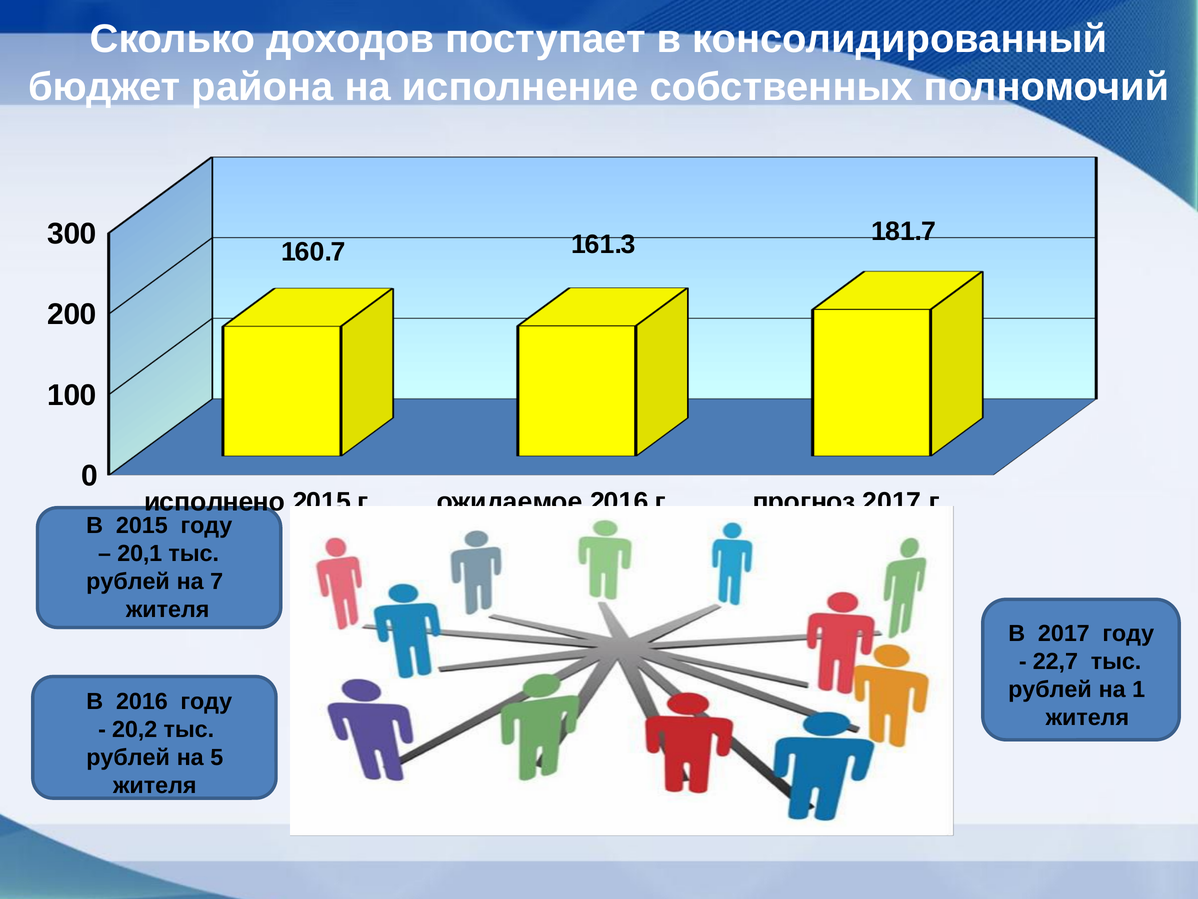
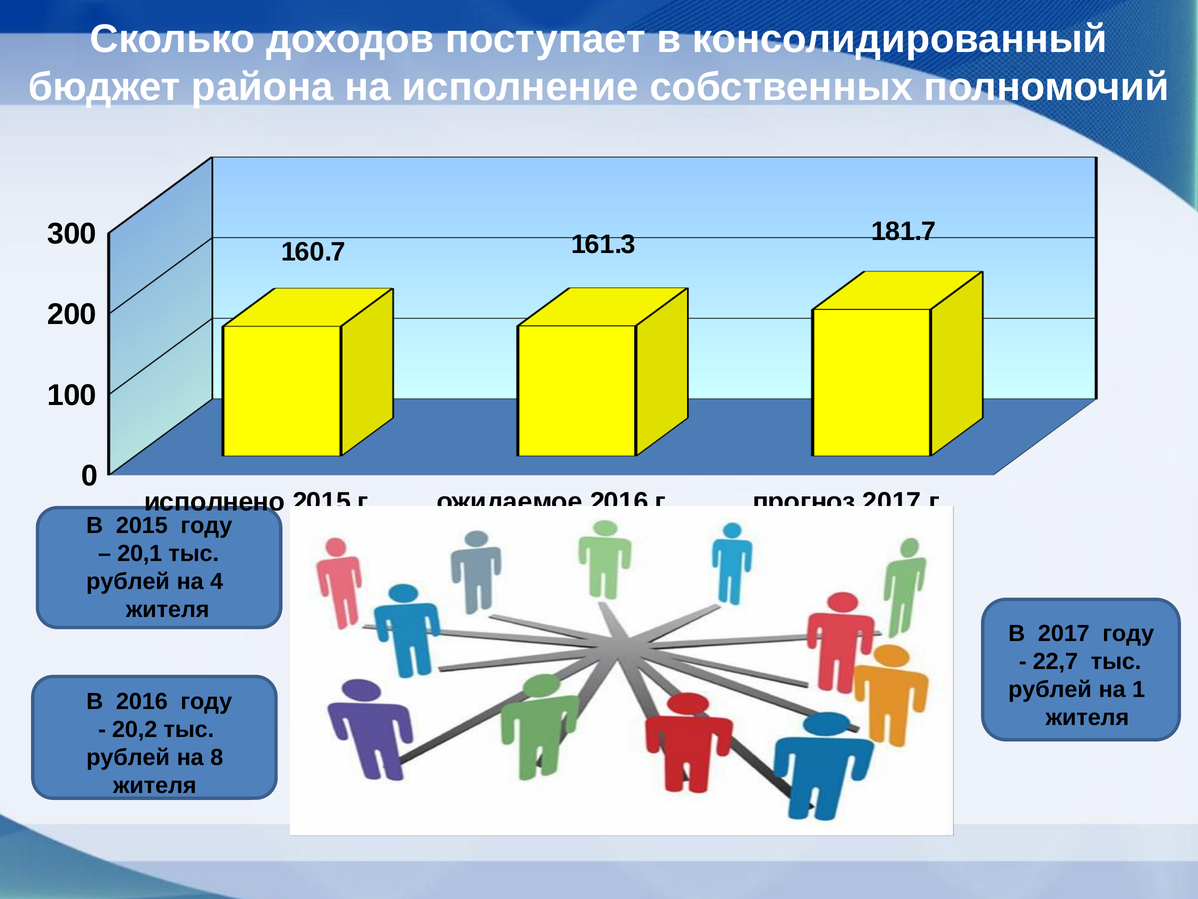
7: 7 -> 4 (217, 581)
5: 5 -> 8 (217, 757)
